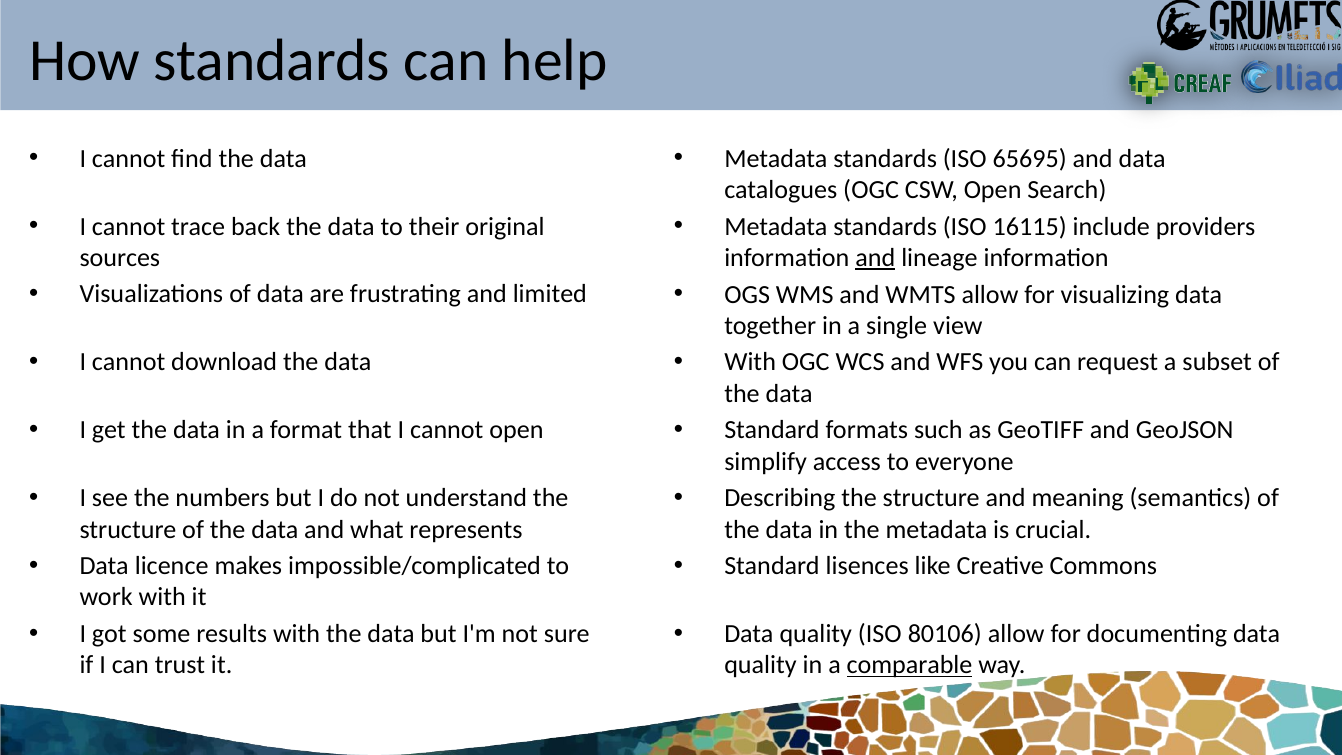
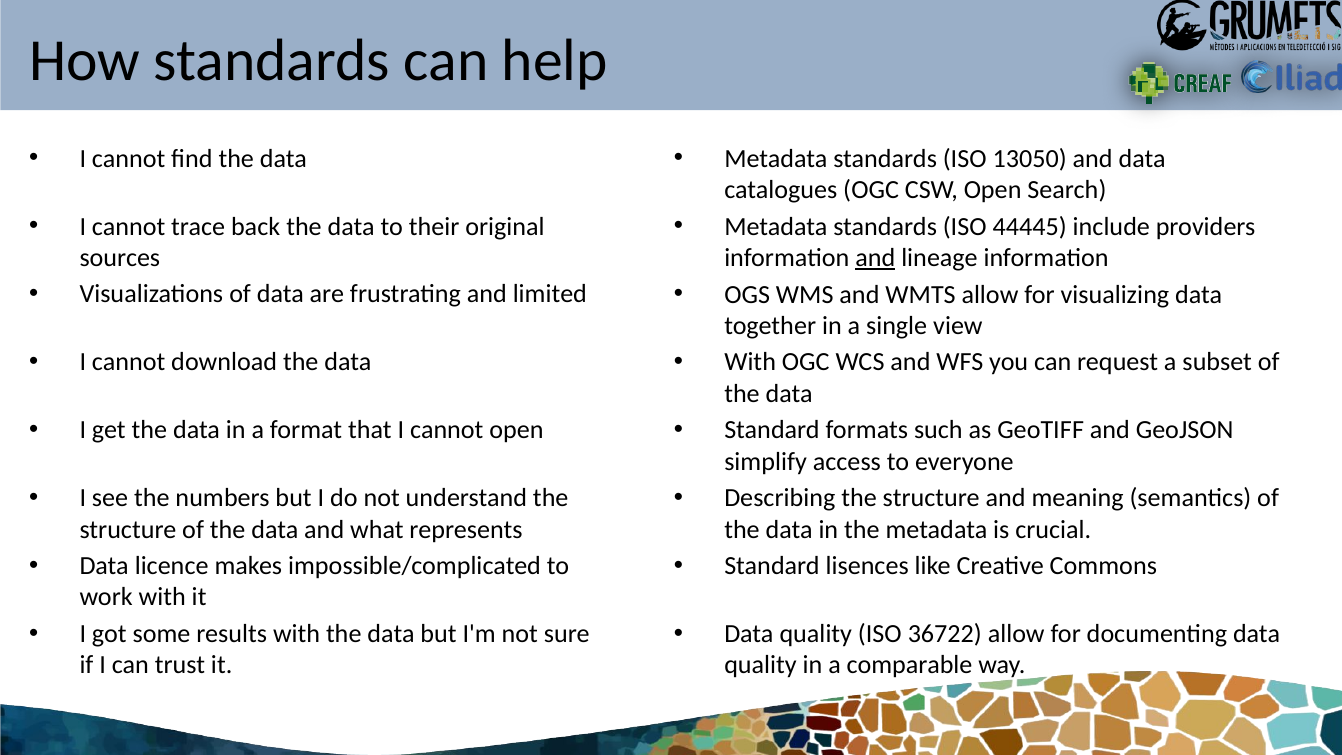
65695: 65695 -> 13050 (1030, 159)
16115: 16115 -> 44445 (1030, 227)
80106: 80106 -> 36722 (945, 634)
comparable underline: present -> none (910, 665)
